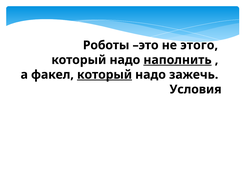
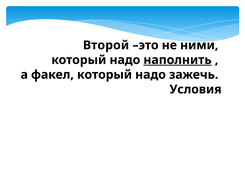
Роботы: Роботы -> Второй (106, 45)
этого: этого -> ними (199, 45)
который underline: present -> none (105, 75)
